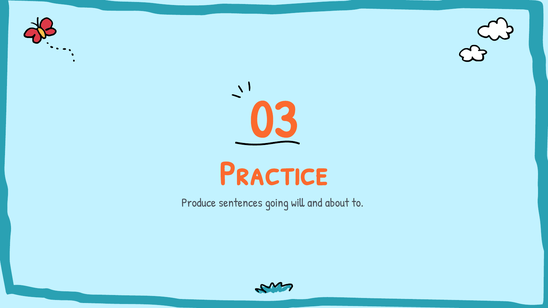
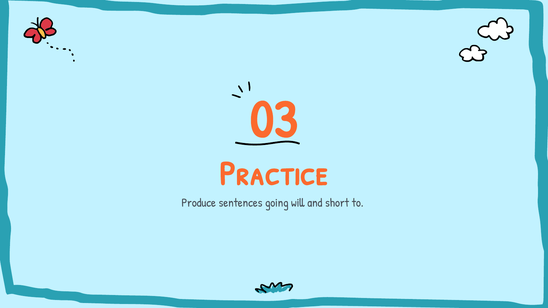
about: about -> short (337, 203)
